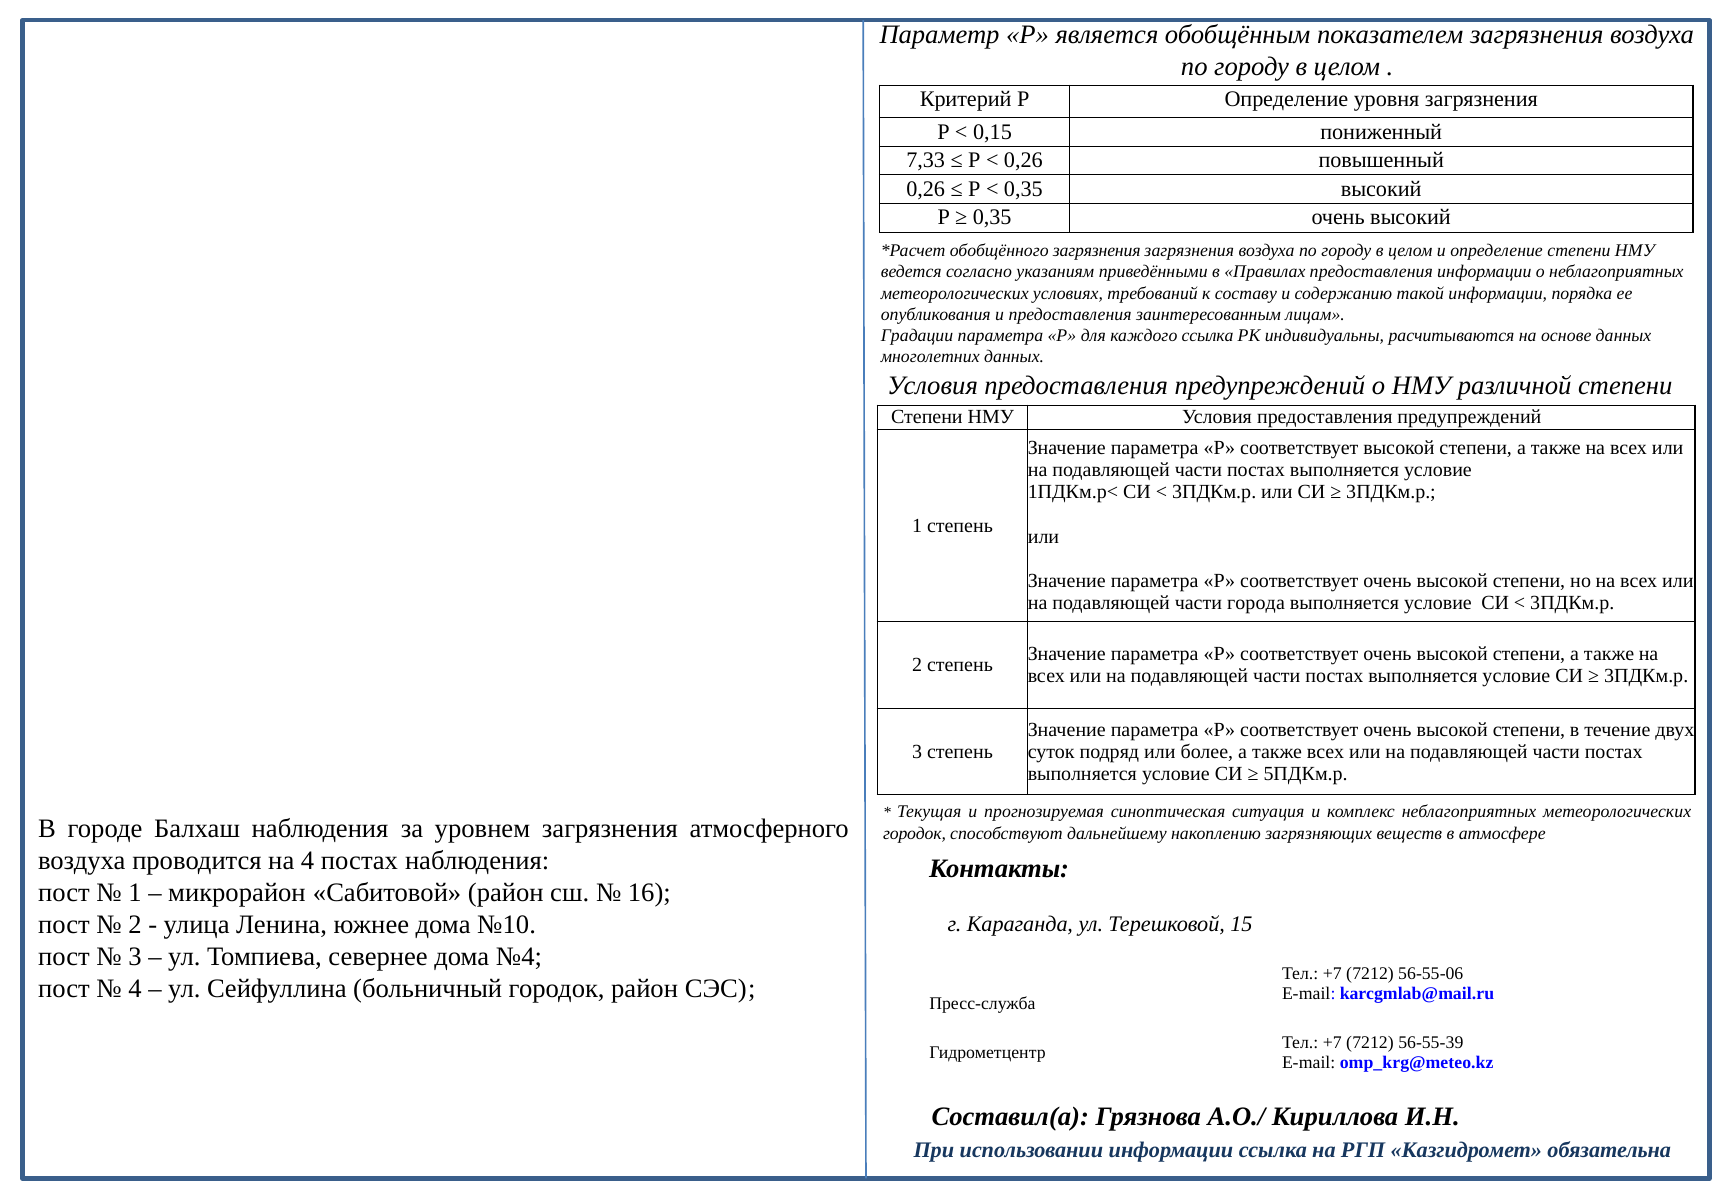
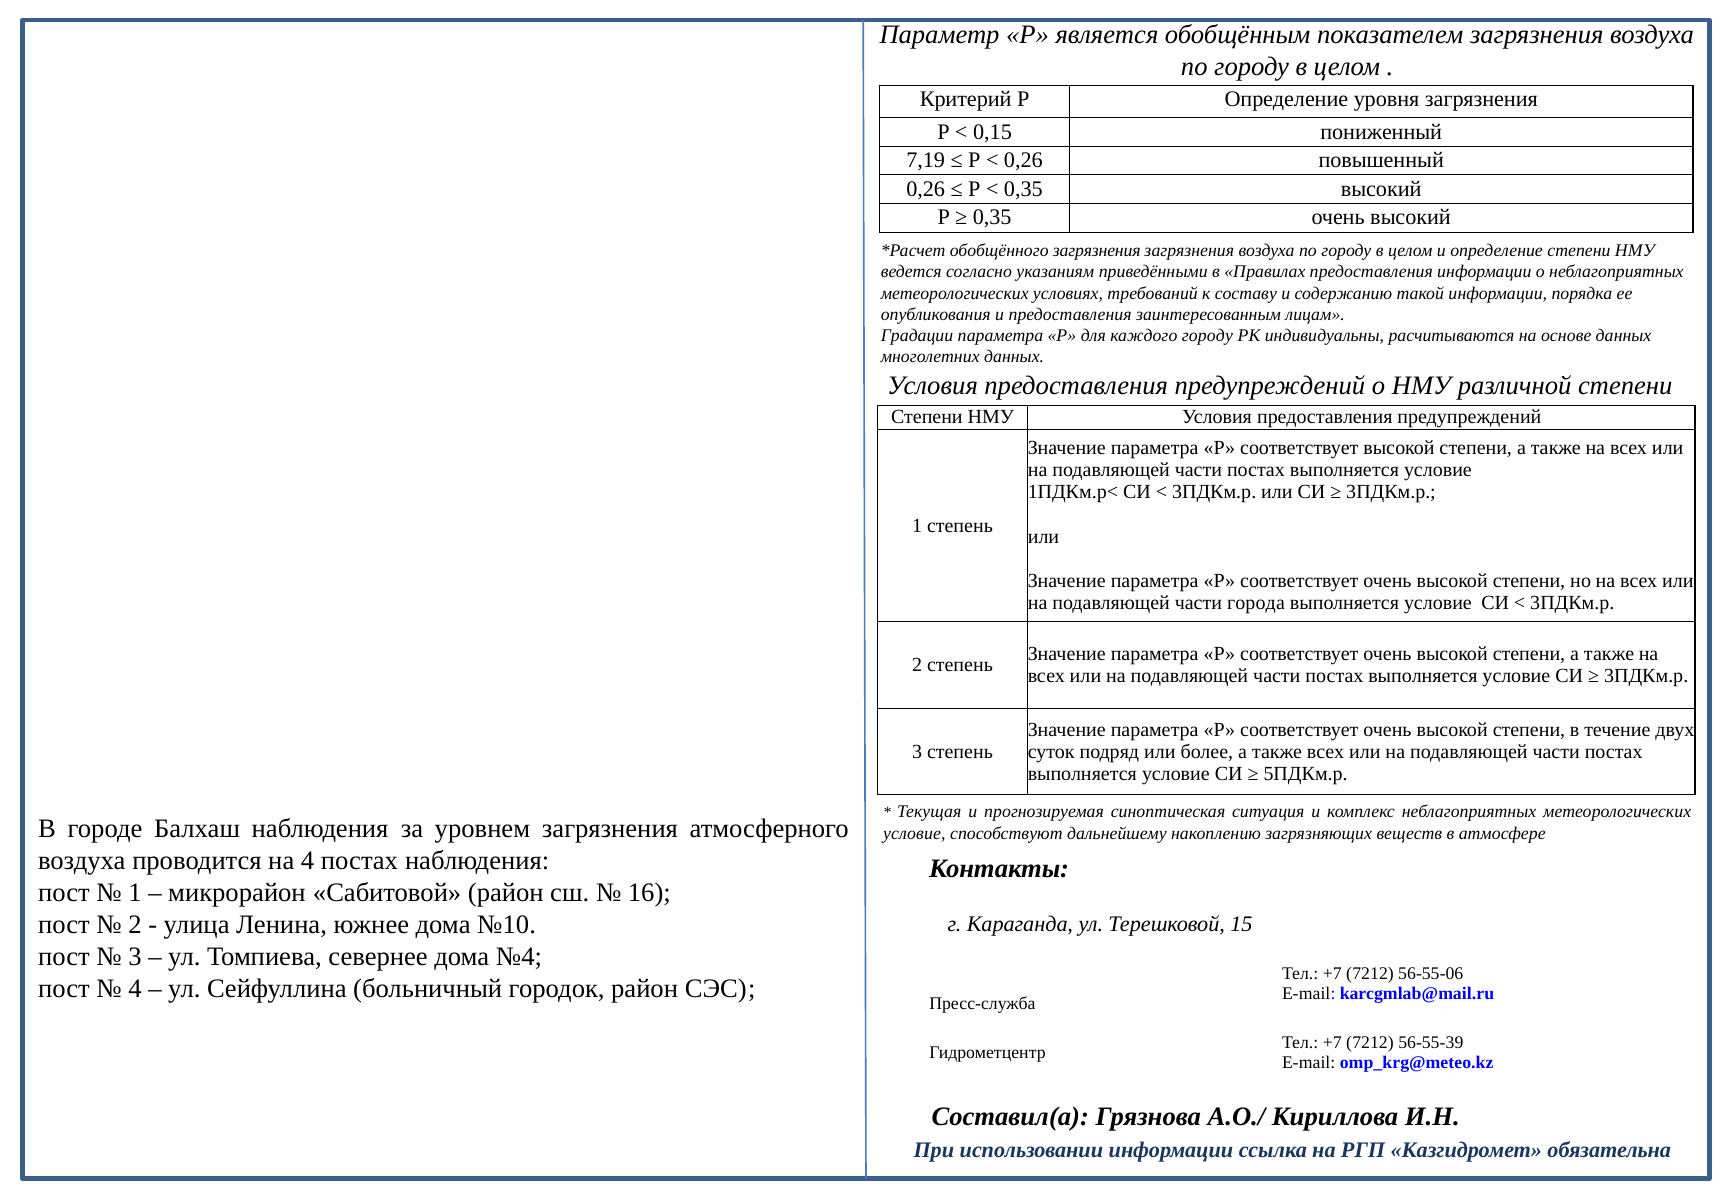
7,33: 7,33 -> 7,19 (926, 160)
каждого ссылка: ссылка -> городу (1207, 336)
городок: городок -> условие (914, 833)
